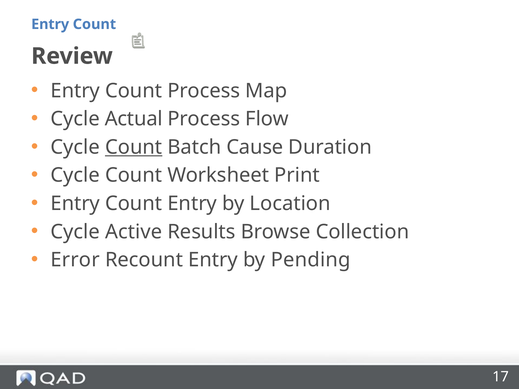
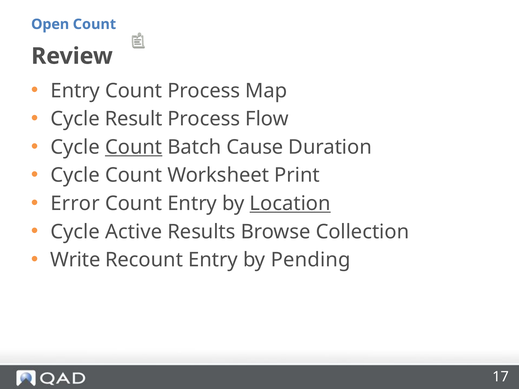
Entry: Entry -> Open (50, 24)
Actual: Actual -> Result (134, 119)
Entry: Entry -> Error (75, 204)
Location underline: none -> present (290, 204)
Error: Error -> Write (75, 260)
